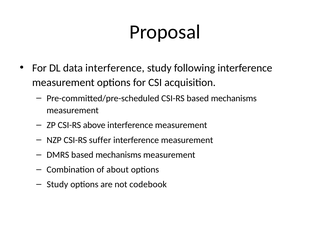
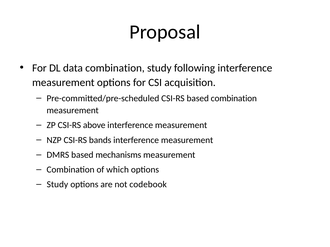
data interference: interference -> combination (115, 68)
CSI-RS based mechanisms: mechanisms -> combination (234, 98)
suffer: suffer -> bands (100, 140)
about: about -> which (118, 170)
